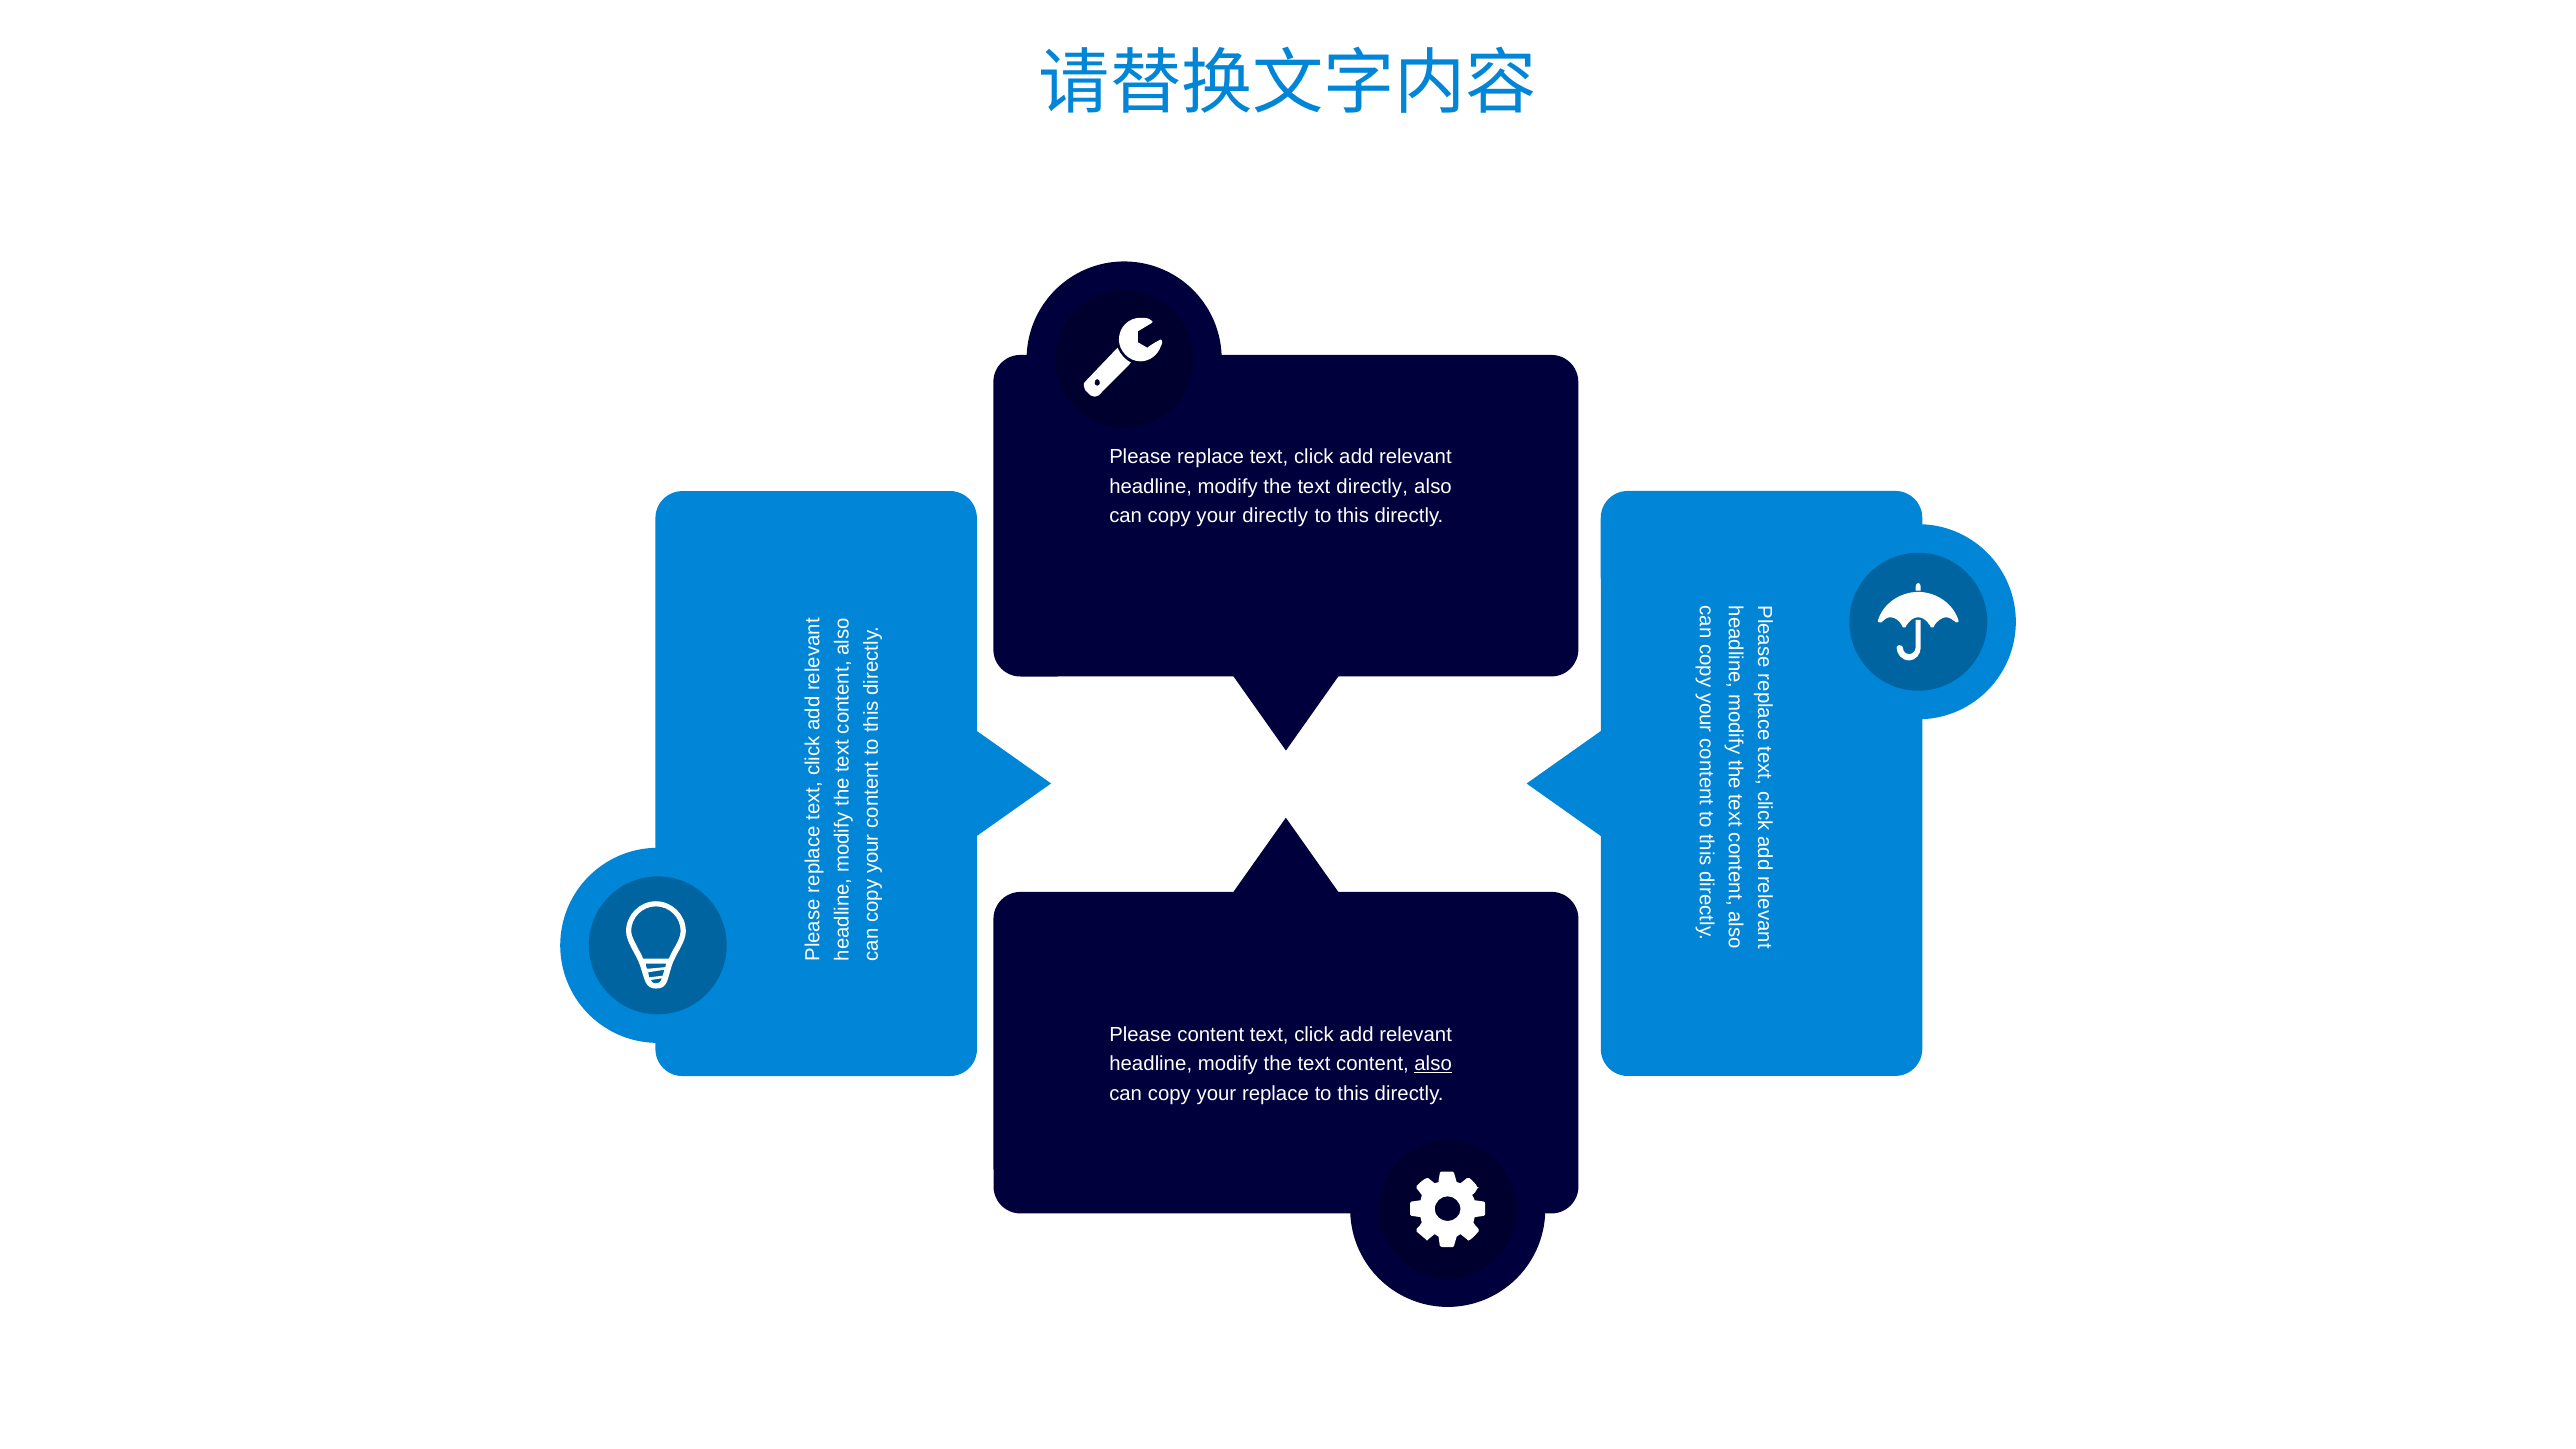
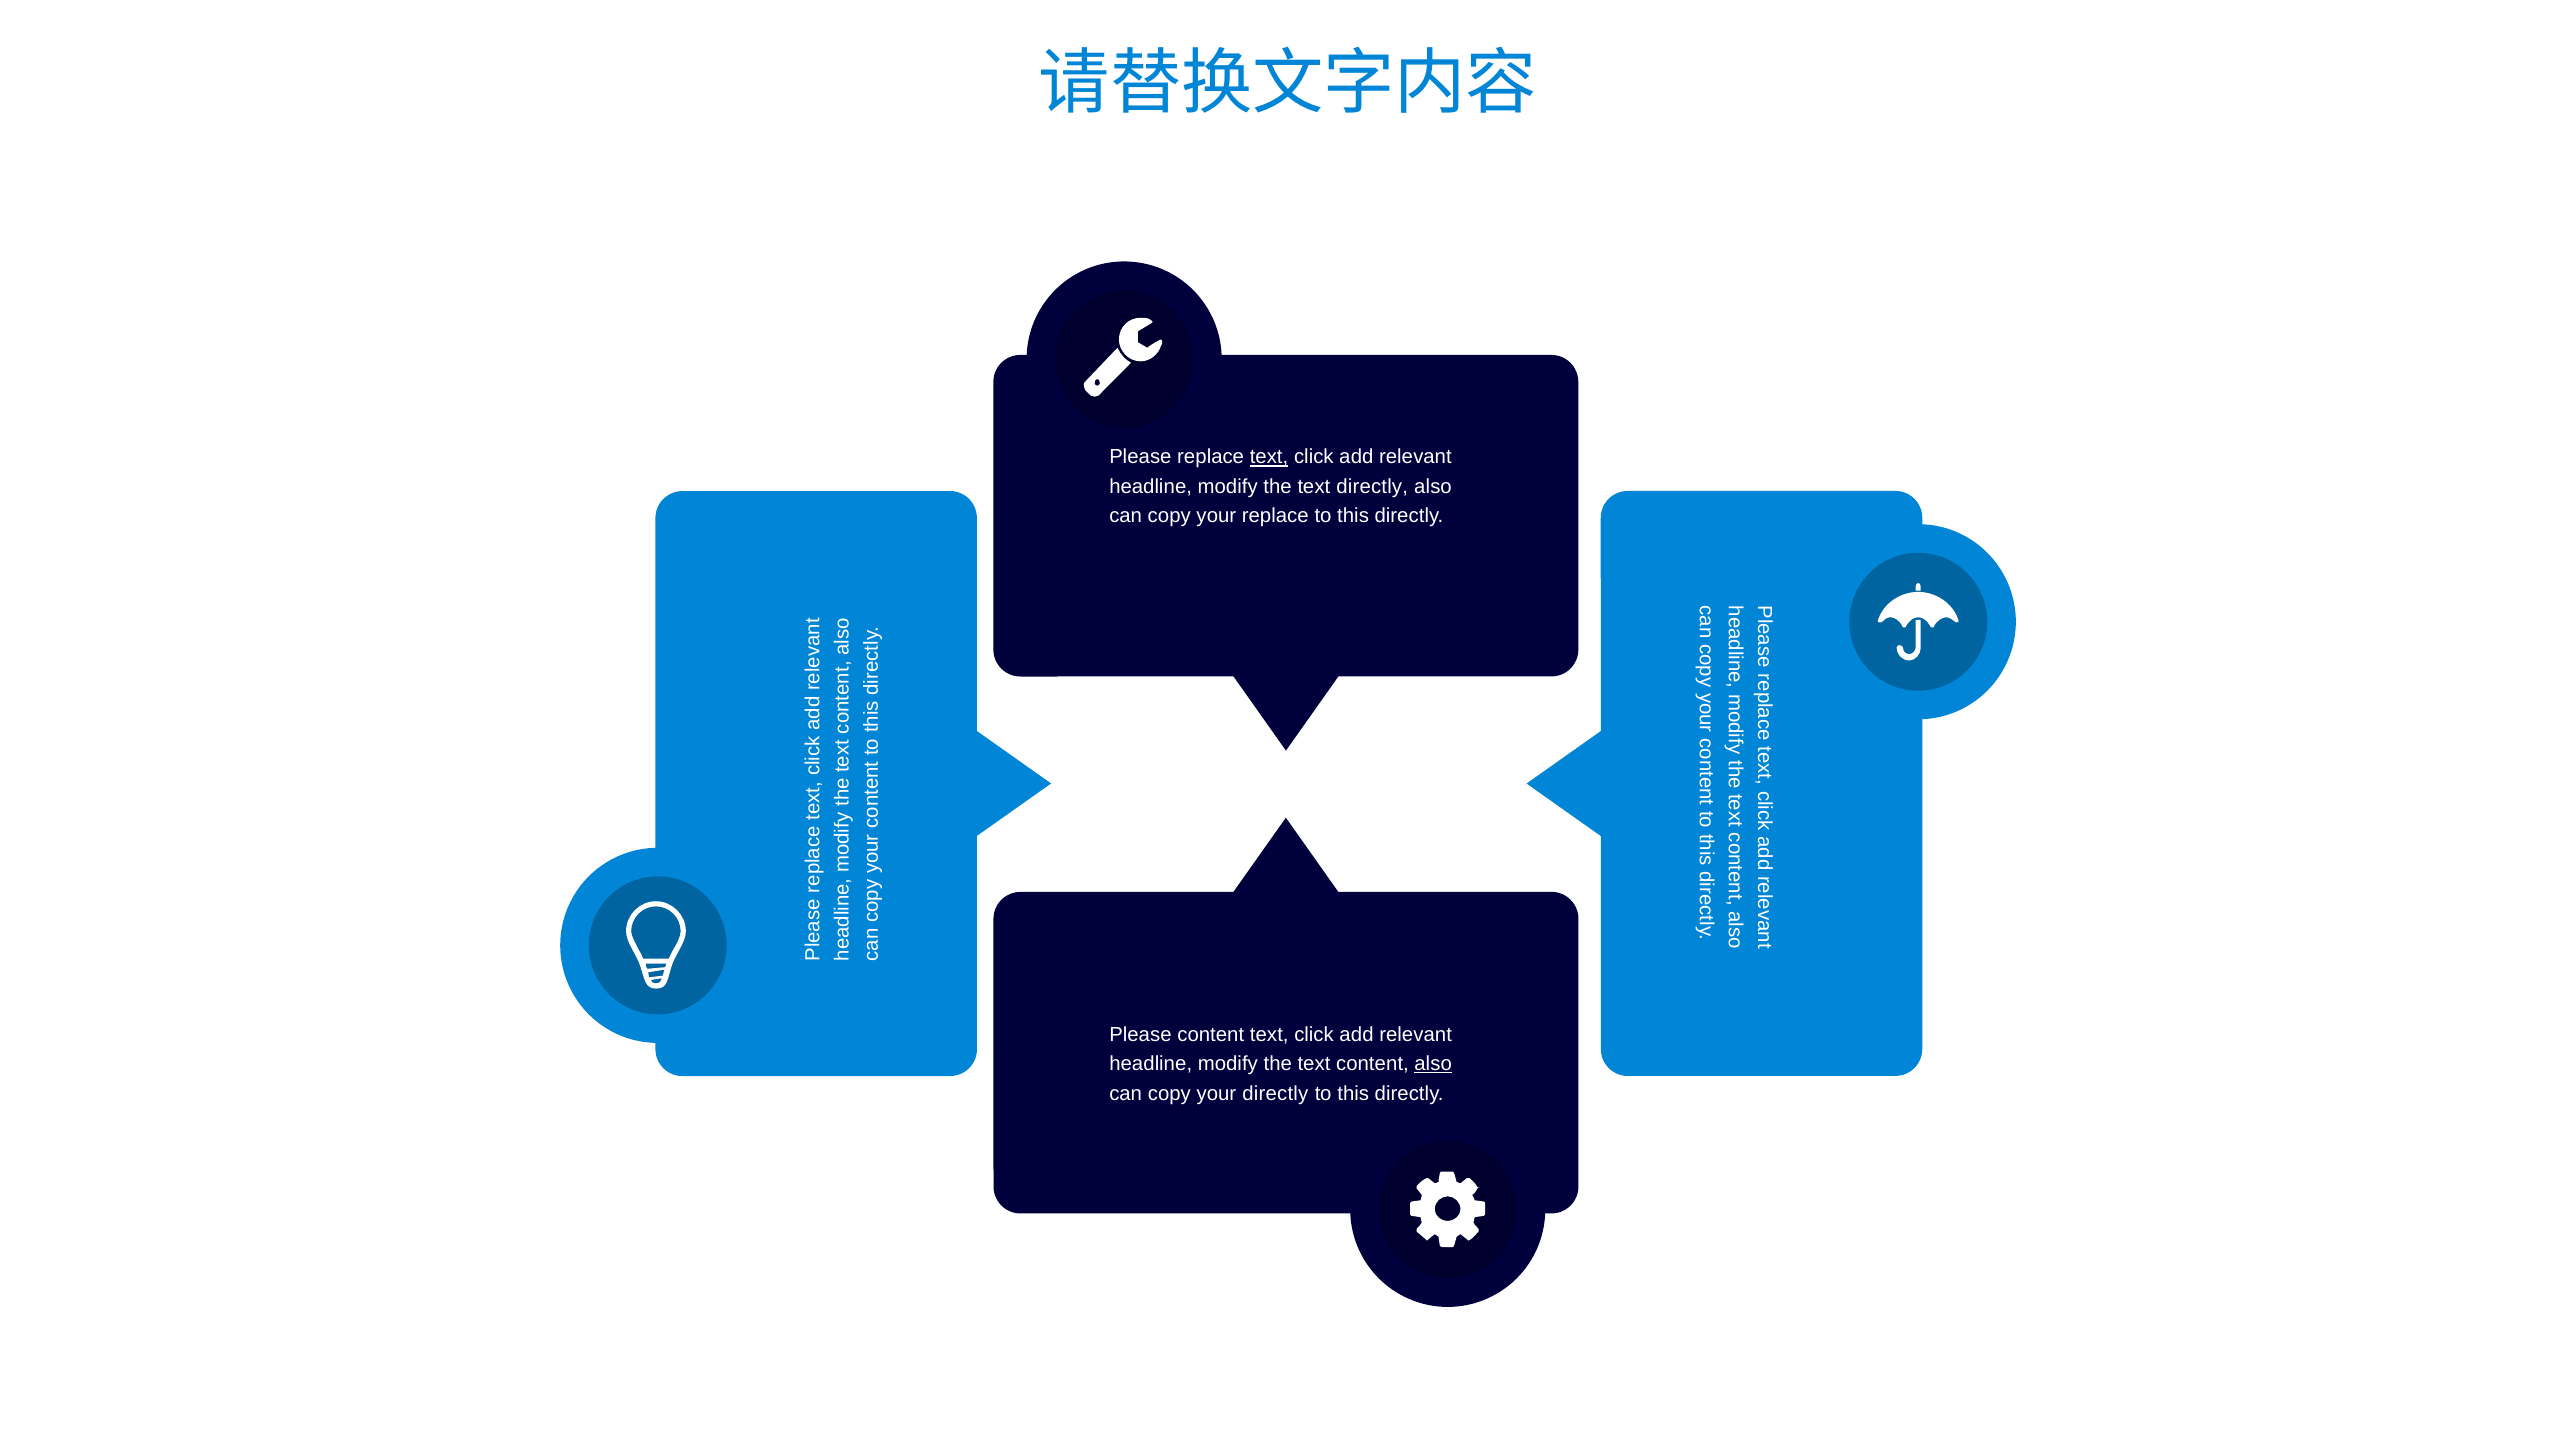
text underline: none -> present (1269, 457)
your directly: directly -> replace (1275, 516)
your replace: replace -> directly (1275, 1093)
